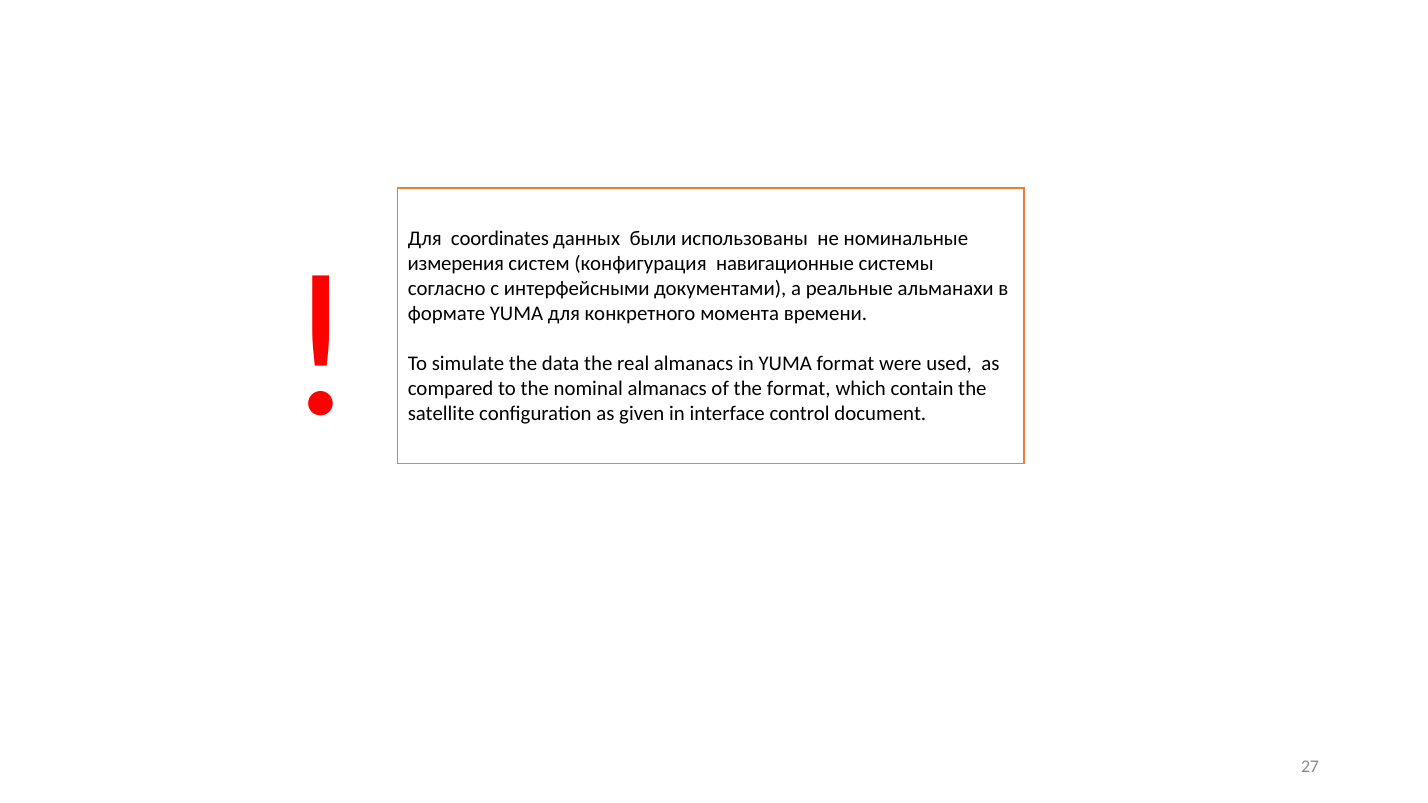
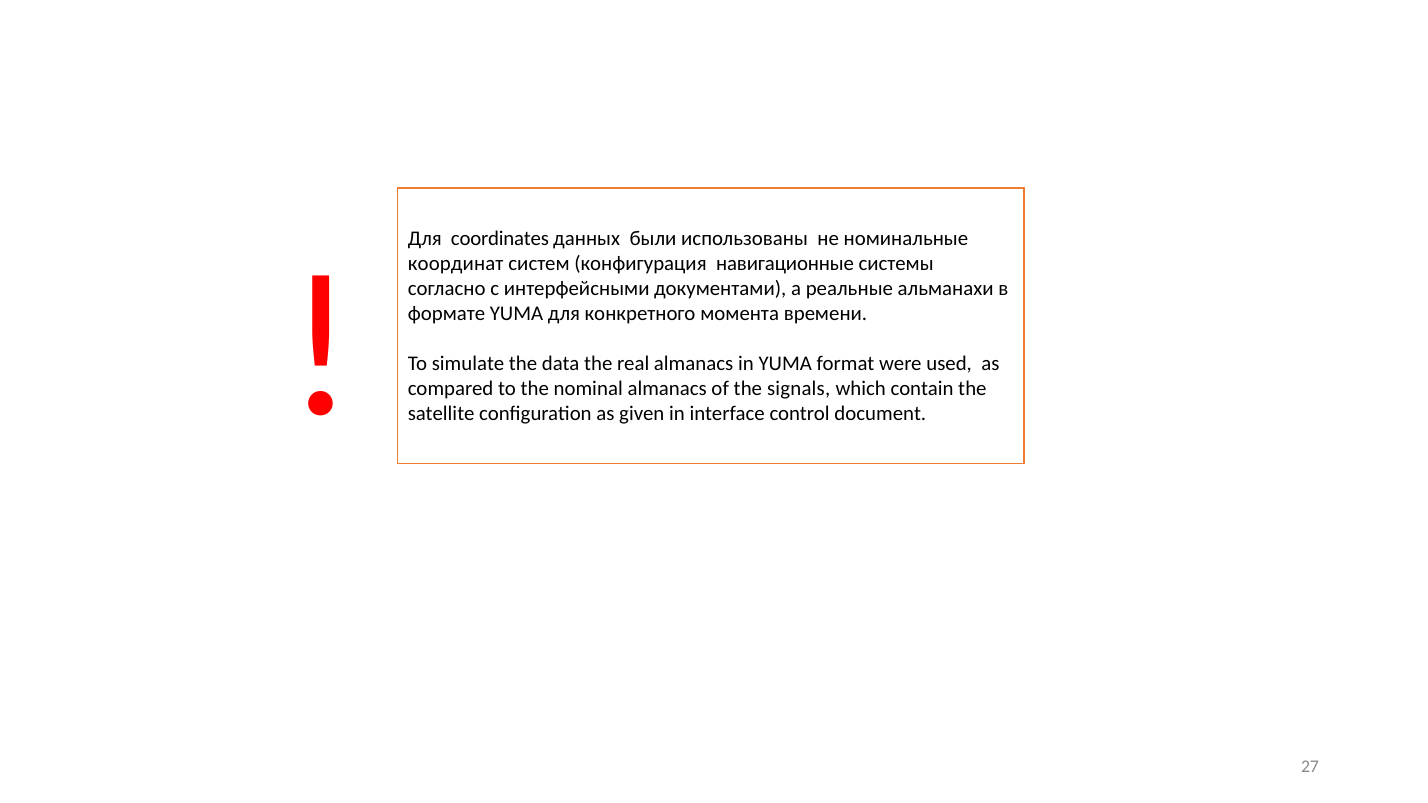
измерения: измерения -> координат (456, 264)
the format: format -> signals (799, 389)
